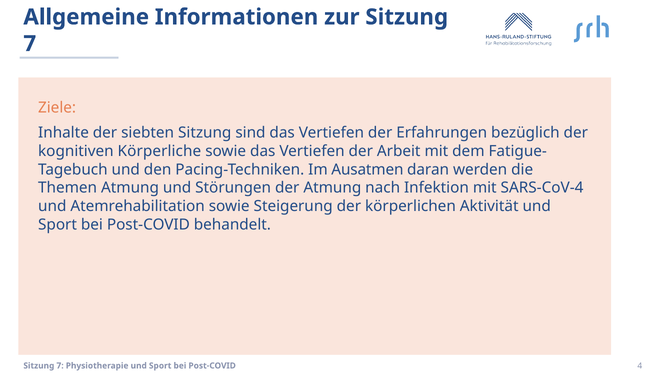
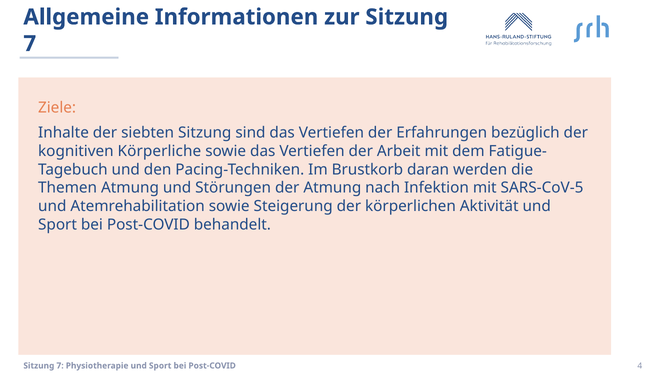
Ausatmen: Ausatmen -> Brustkorb (367, 170)
SARS-CoV-4: SARS-CoV-4 -> SARS-CoV-5 (542, 188)
